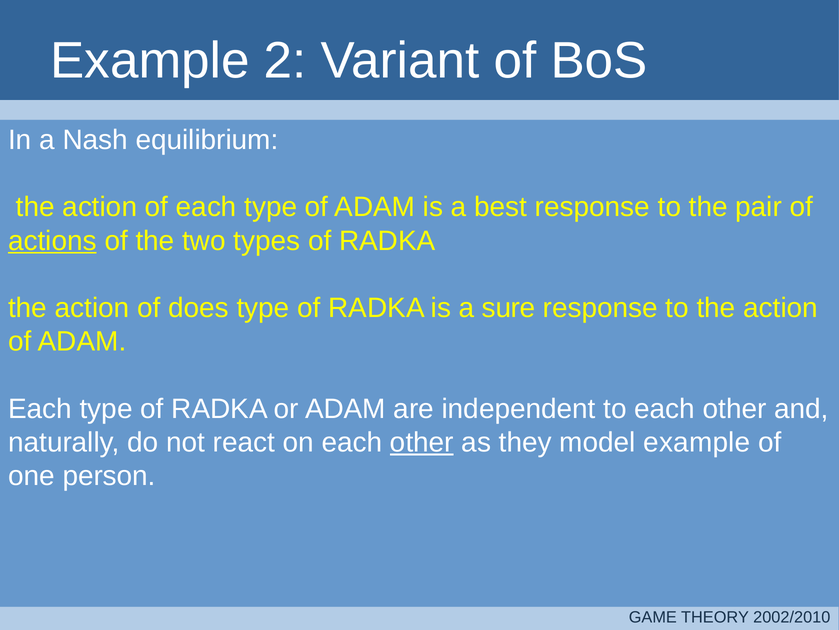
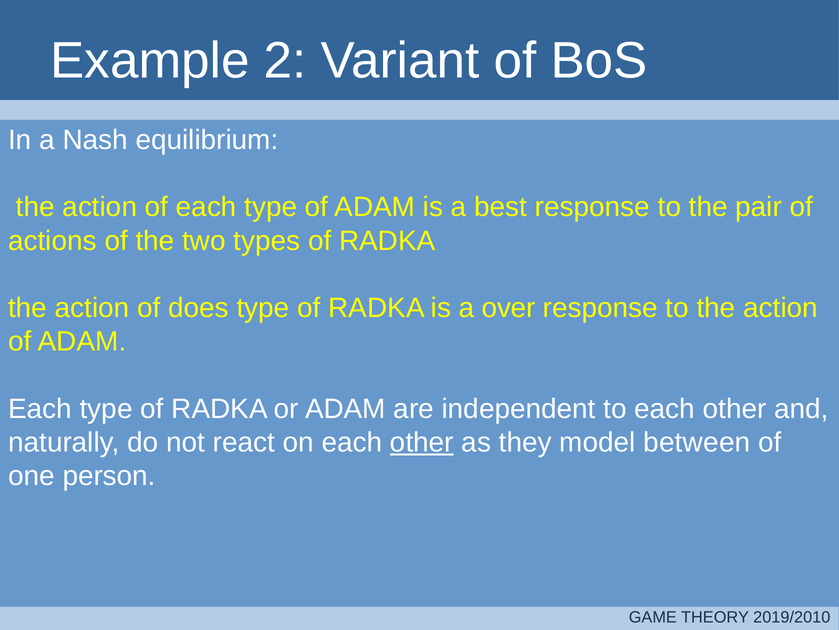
actions underline: present -> none (52, 240)
sure: sure -> over (509, 308)
model example: example -> between (697, 442)
2002/2010: 2002/2010 -> 2019/2010 (792, 616)
